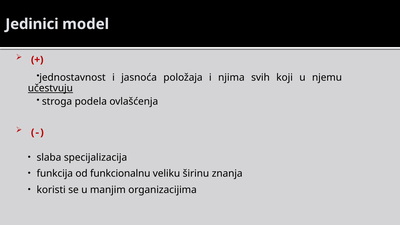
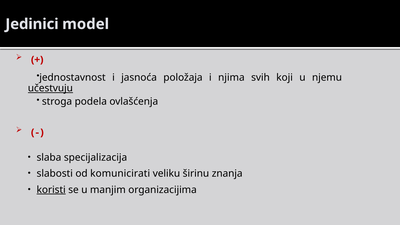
funkcija: funkcija -> slabosti (55, 174)
funkcionalnu: funkcionalnu -> komunicirati (120, 174)
koristi underline: none -> present (51, 190)
